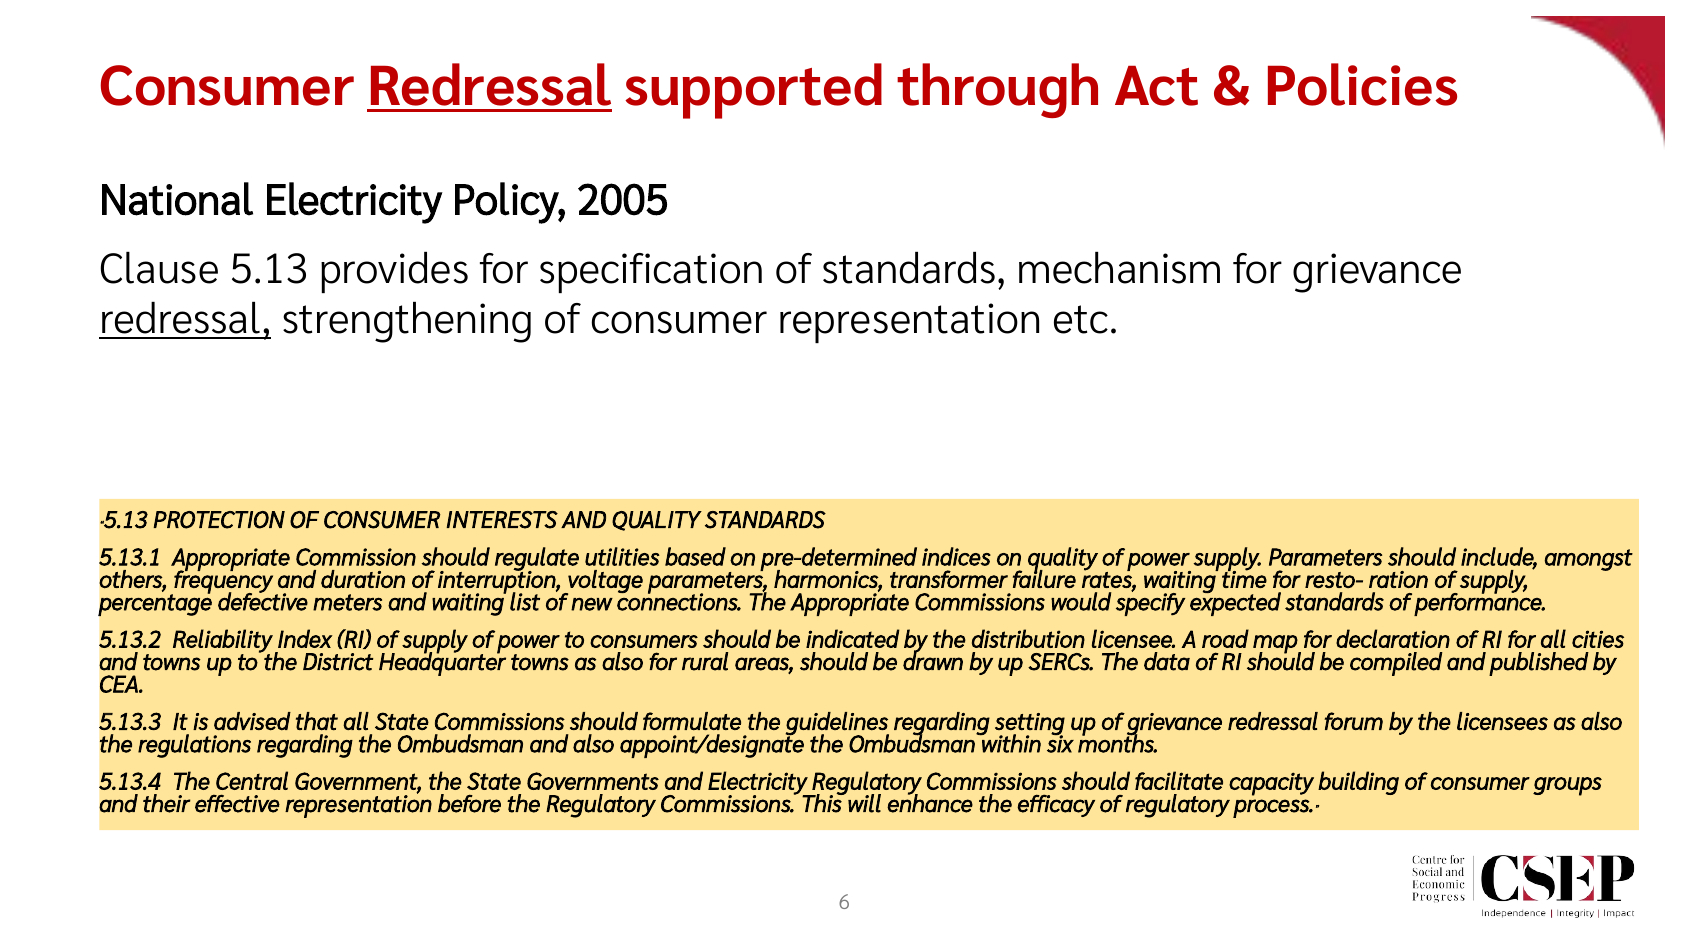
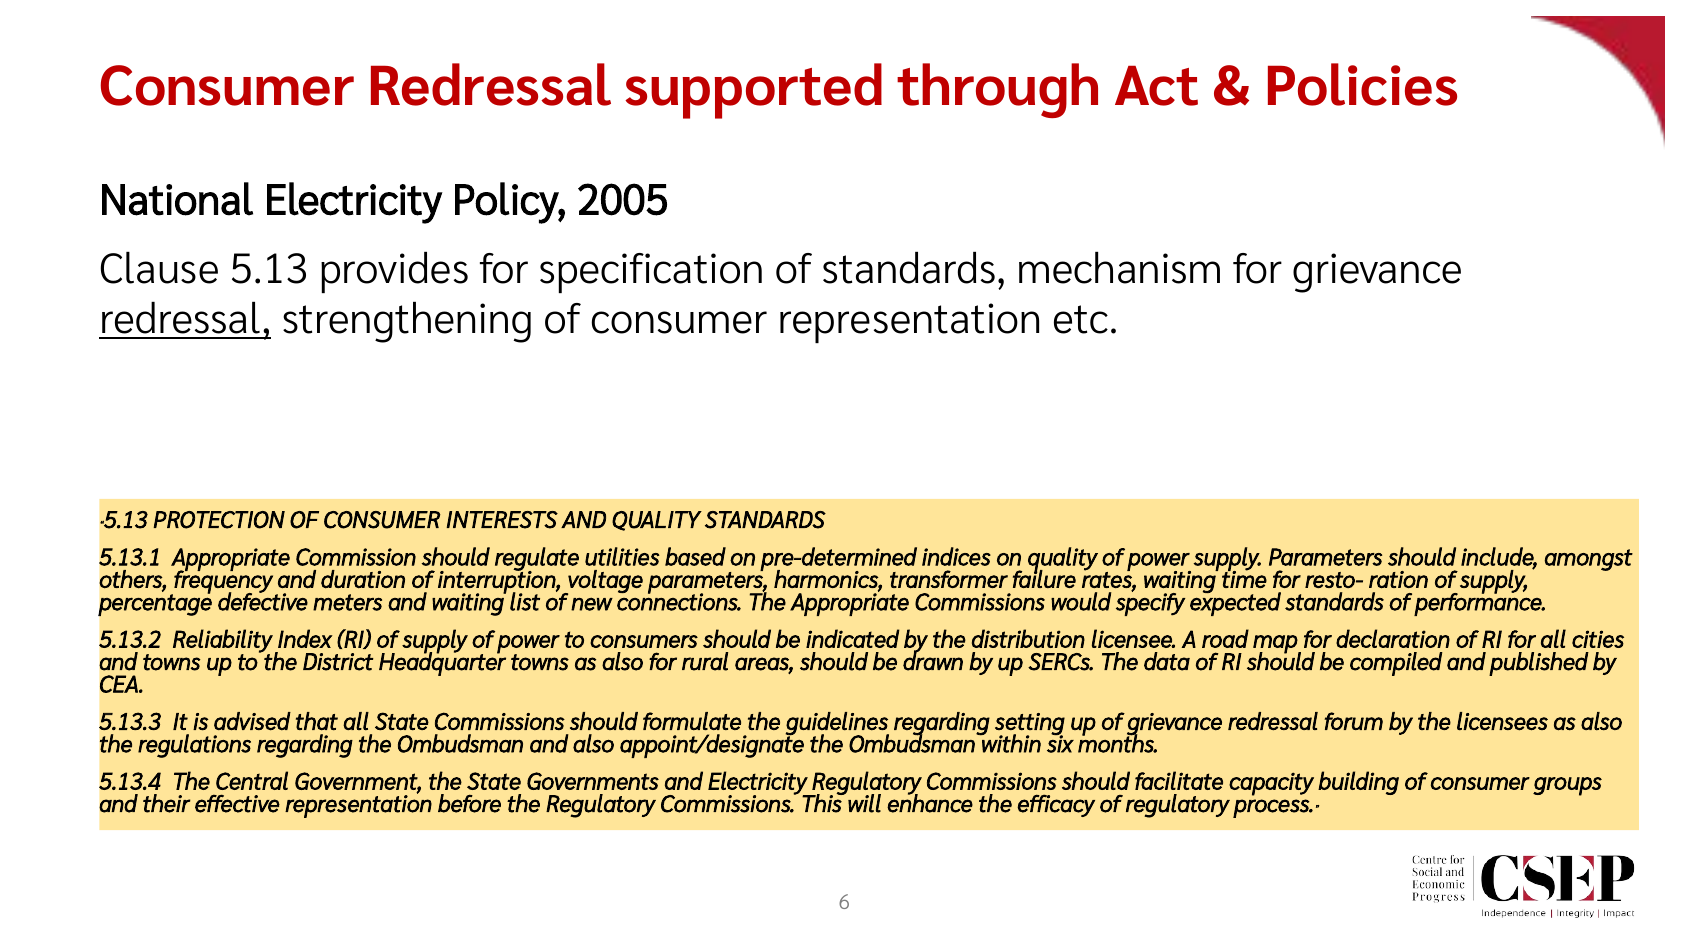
Redressal underline: present -> none (490, 87)
